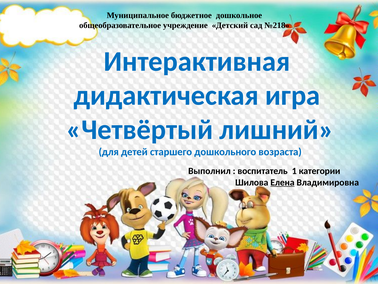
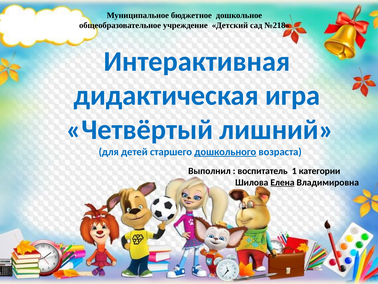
дошкольного underline: none -> present (225, 152)
